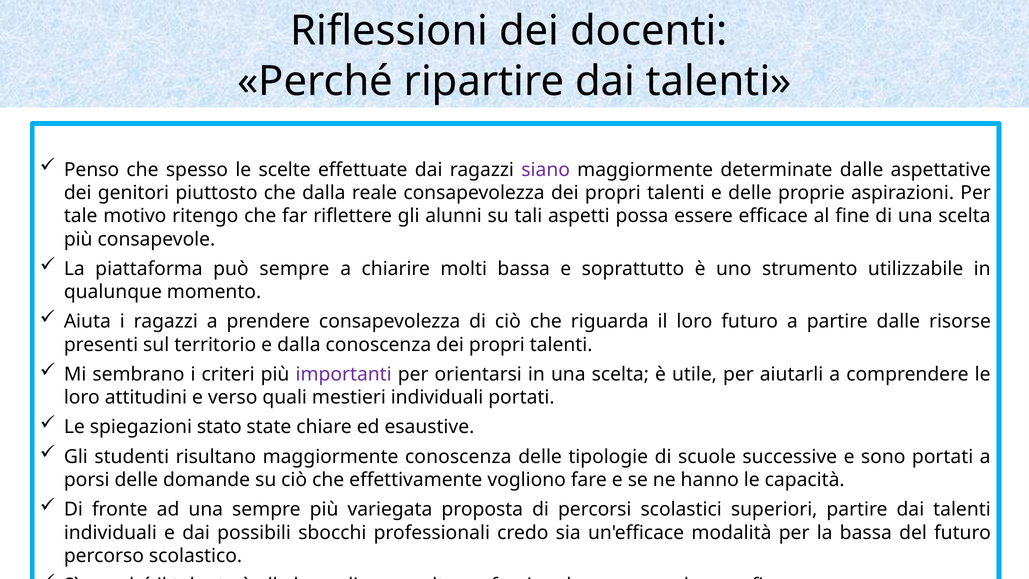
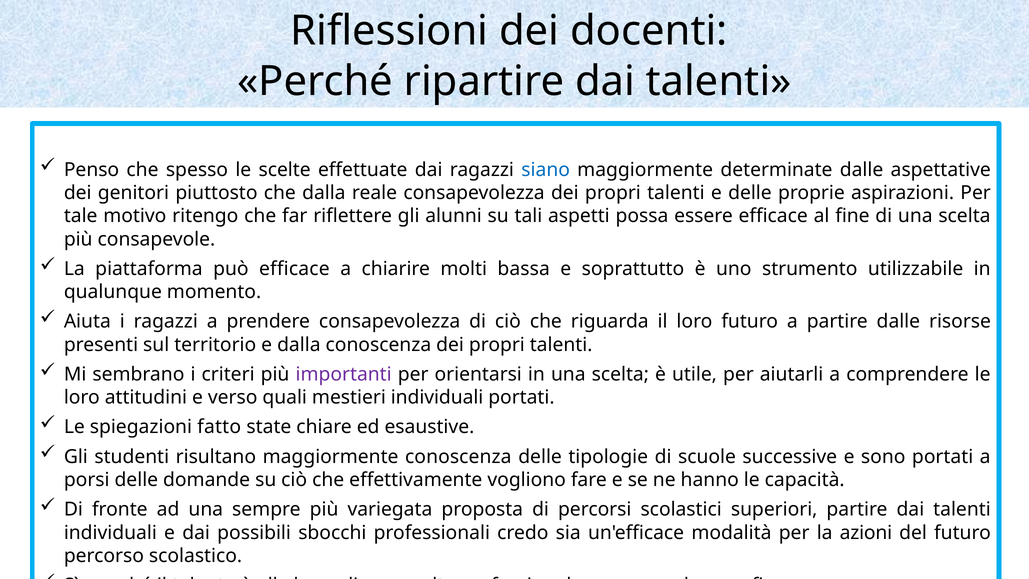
siano colour: purple -> blue (546, 170)
può sempre: sempre -> efficace (294, 269)
stato: stato -> fatto (219, 427)
la bassa: bassa -> azioni (866, 532)
